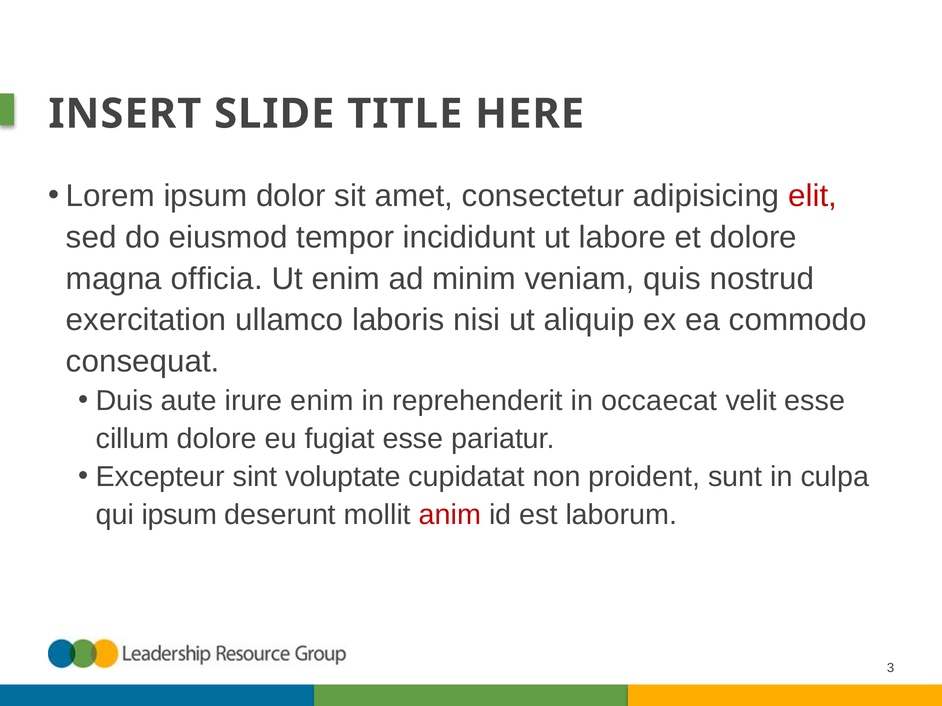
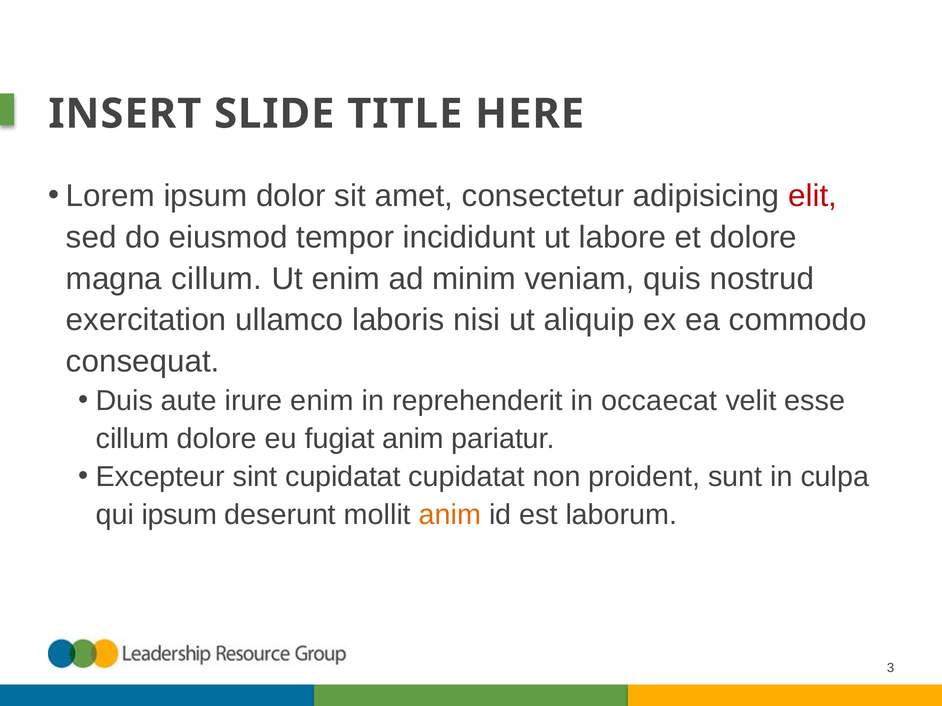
magna officia: officia -> cillum (217, 279)
fugiat esse: esse -> anim (413, 439)
sint voluptate: voluptate -> cupidatat (343, 477)
anim colour: red -> orange (450, 515)
